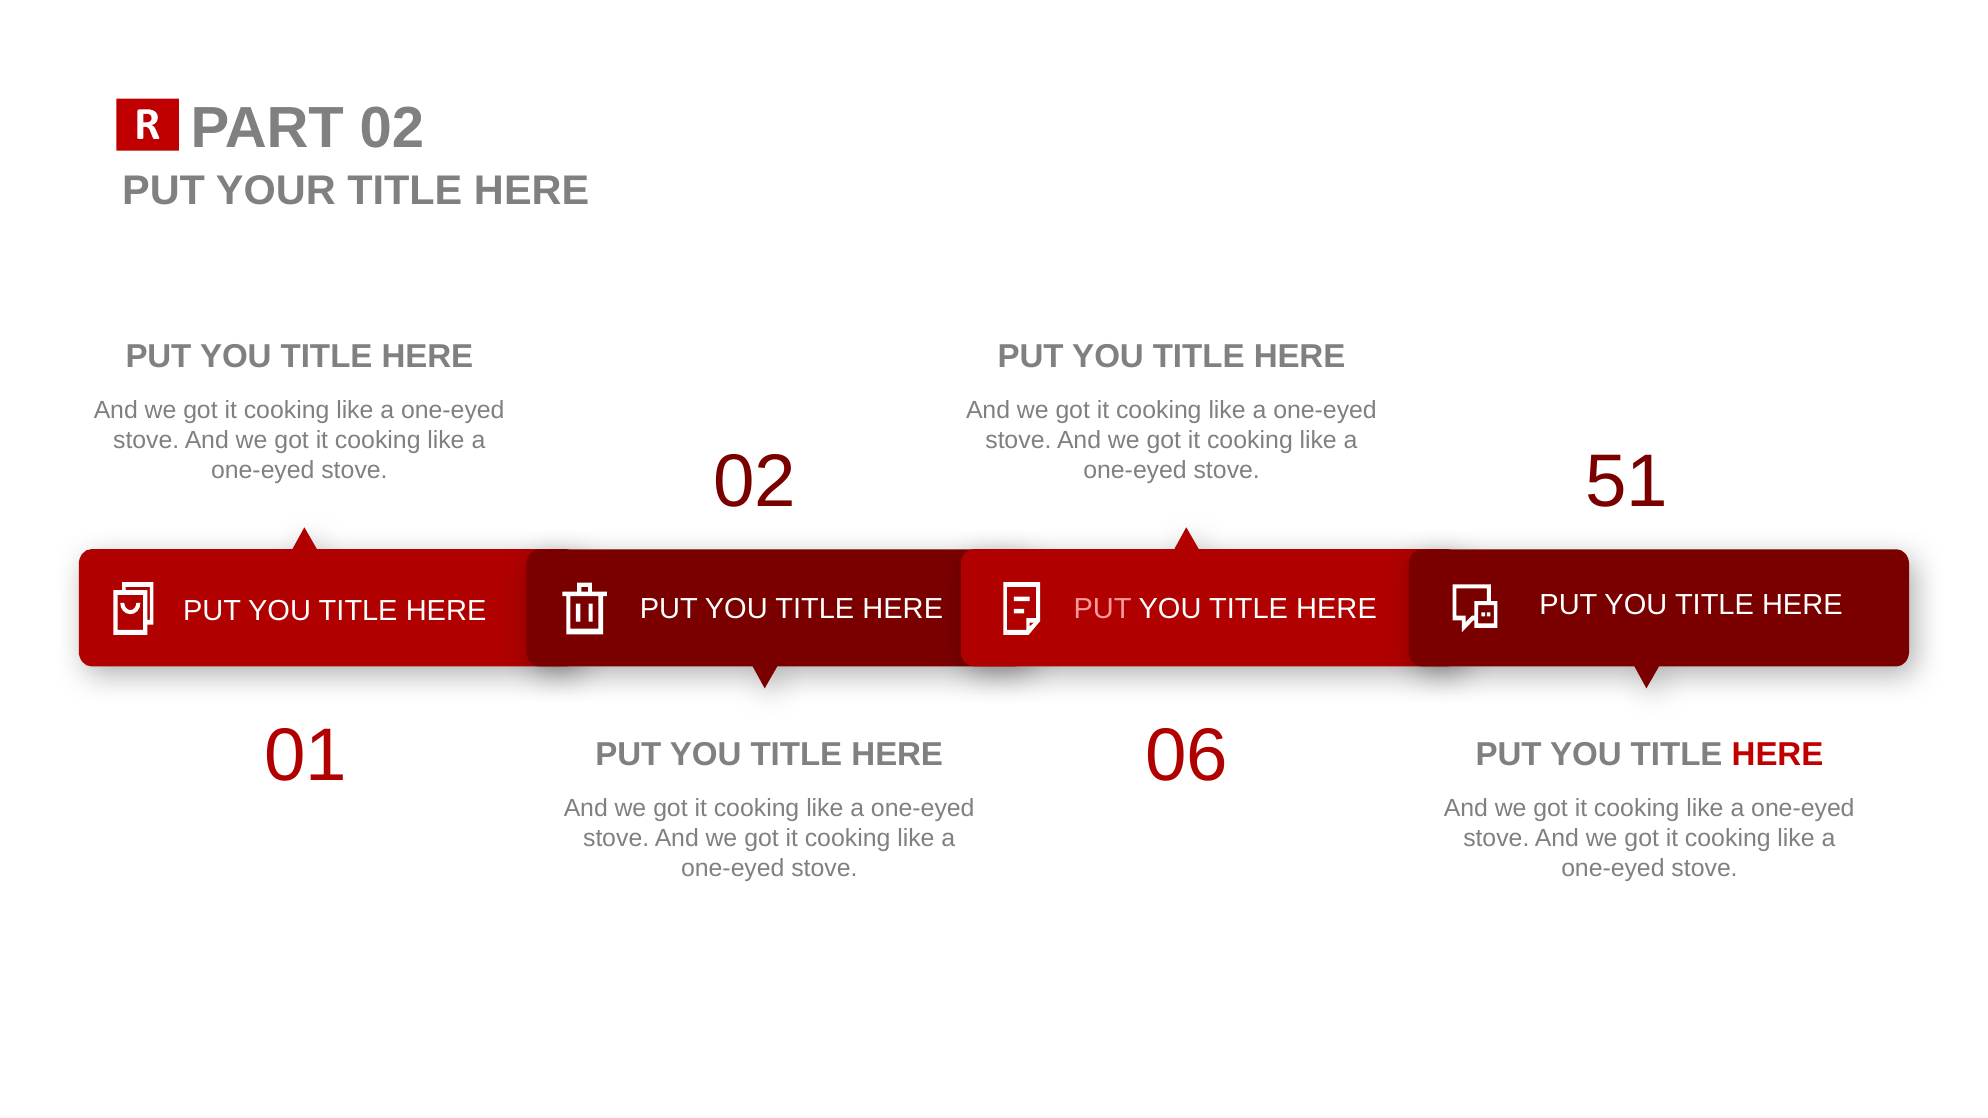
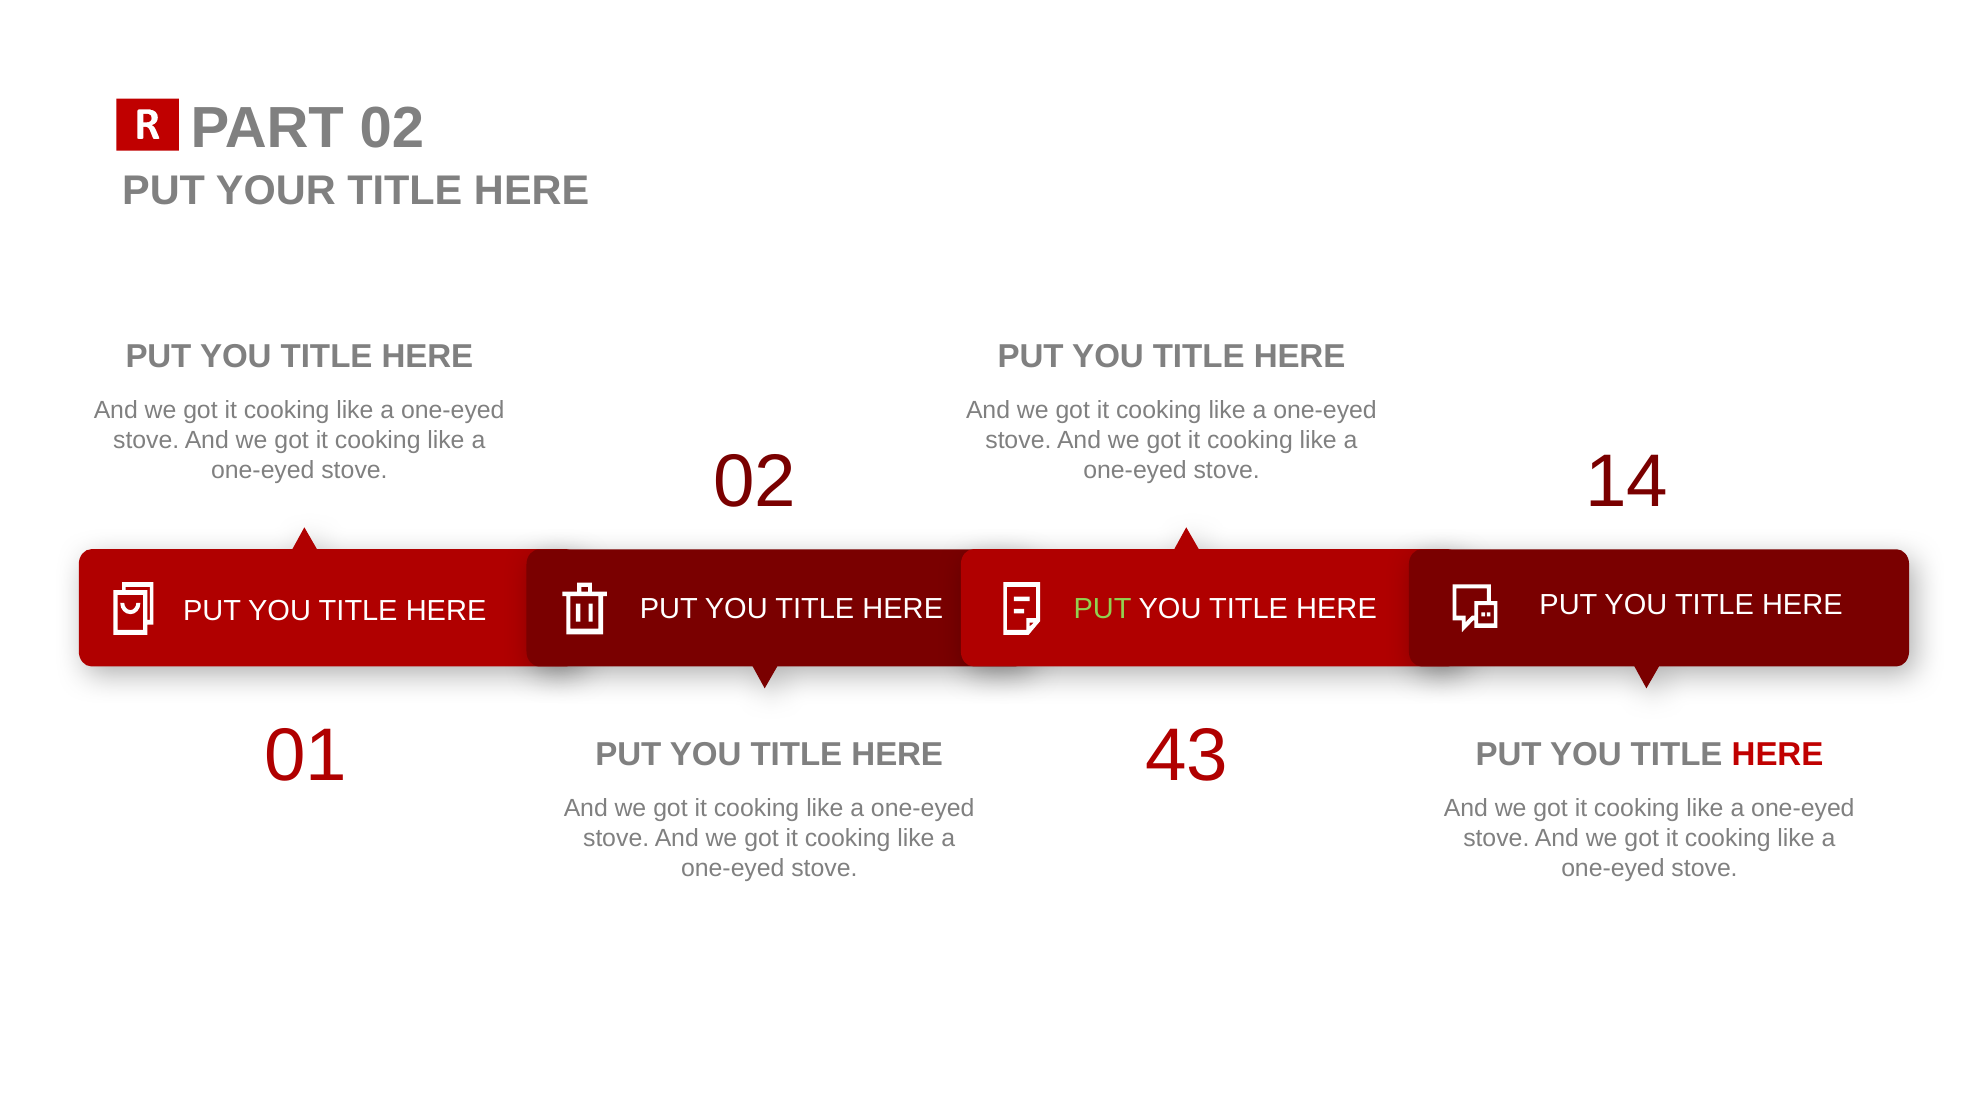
51: 51 -> 14 (1627, 482)
PUT colour: pink -> light green (1103, 609)
06: 06 -> 43 (1187, 756)
